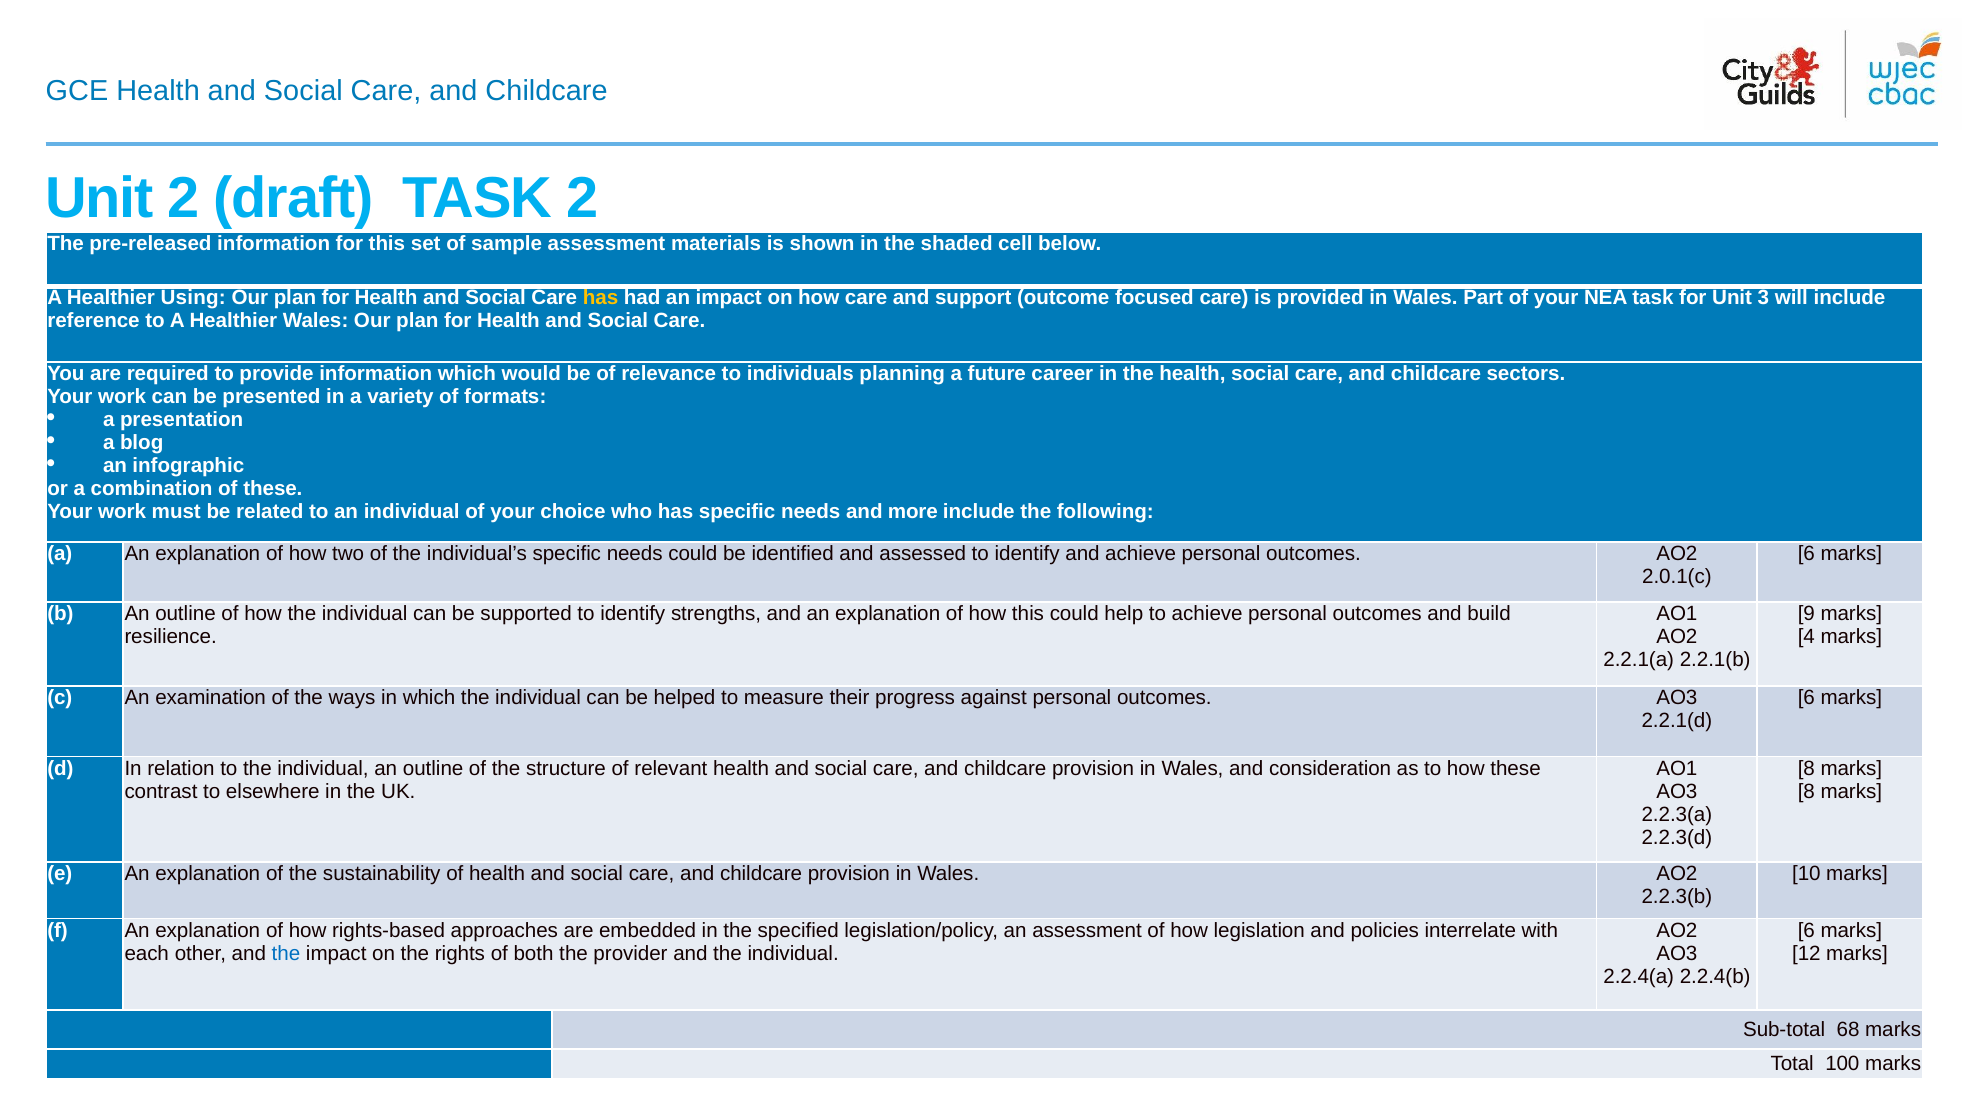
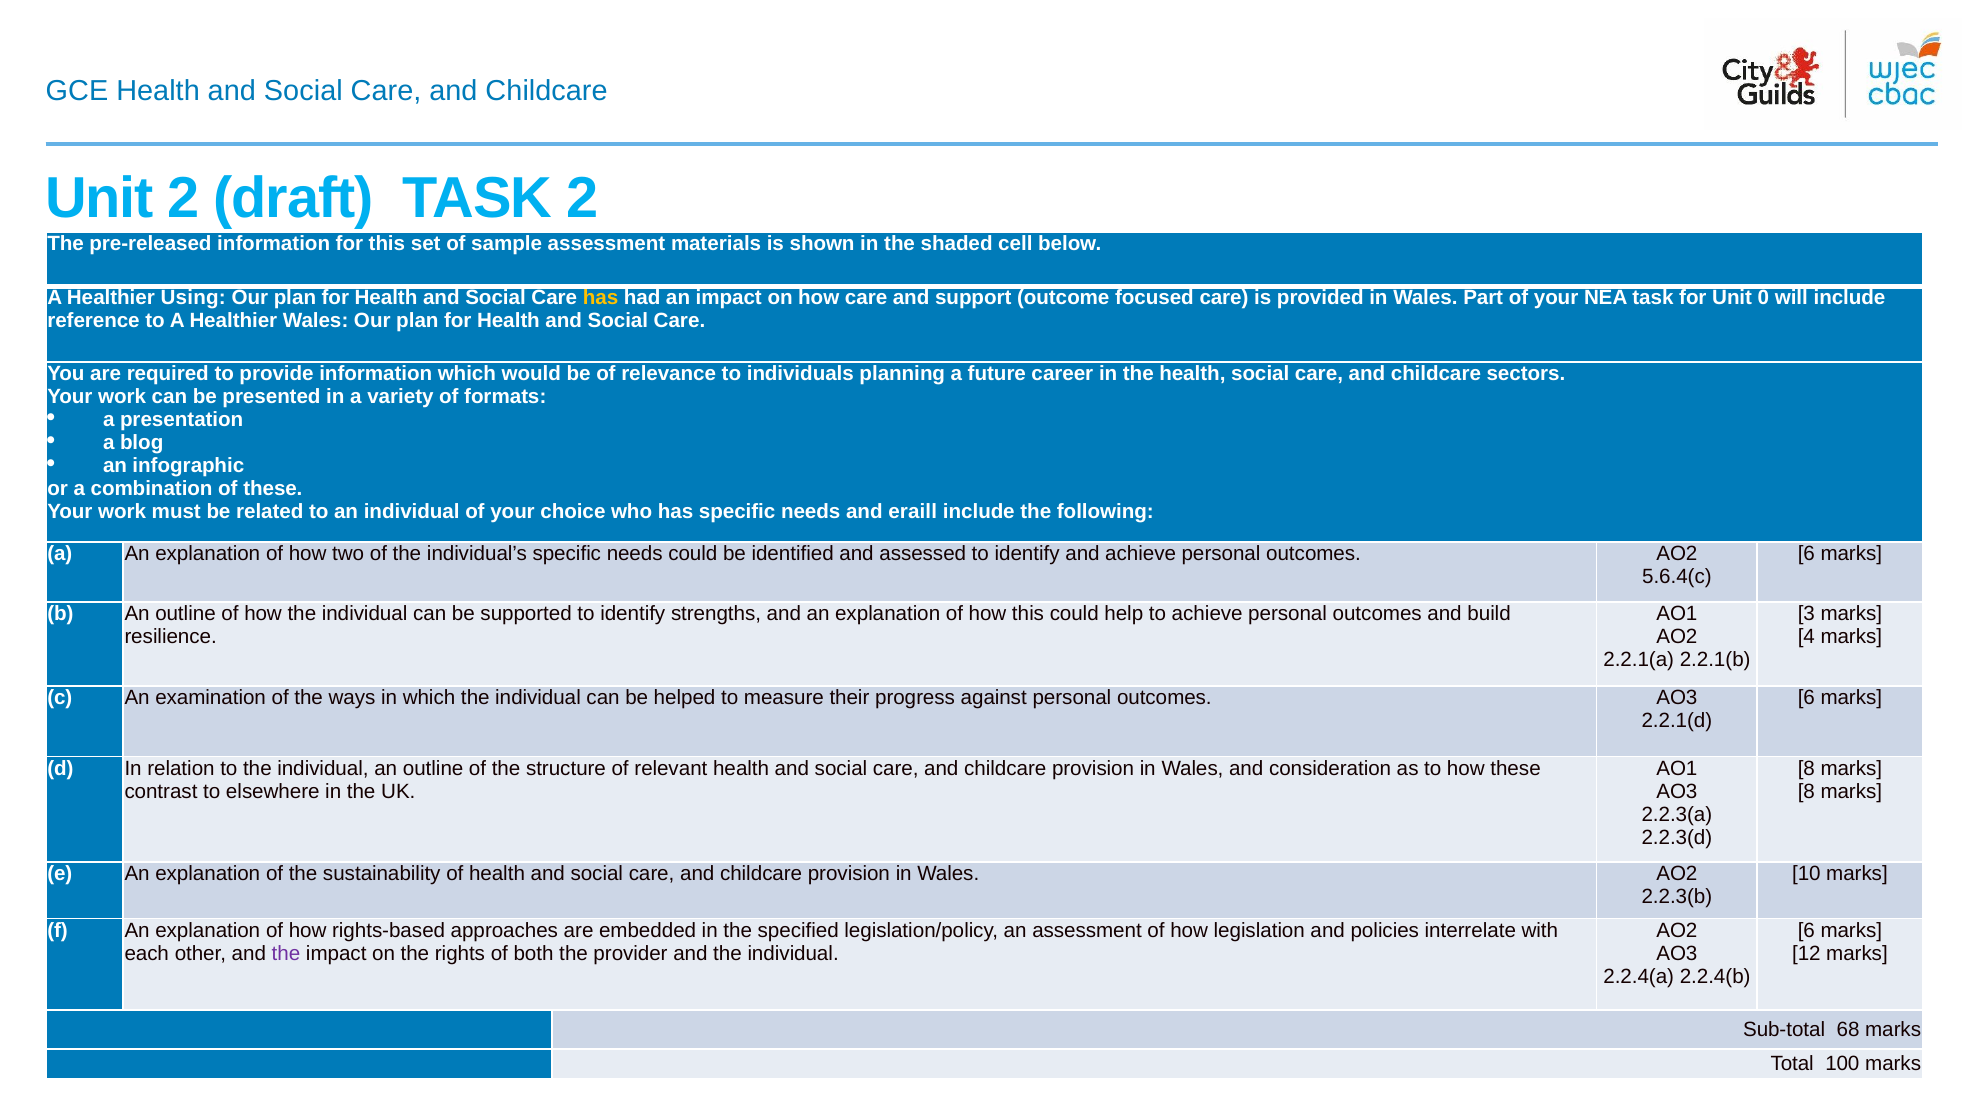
3: 3 -> 0 (1763, 298)
more: more -> eraill (913, 512)
2.0.1(c: 2.0.1(c -> 5.6.4(c (1677, 576)
9: 9 -> 3 (1806, 614)
the colour: blue -> purple (286, 953)
